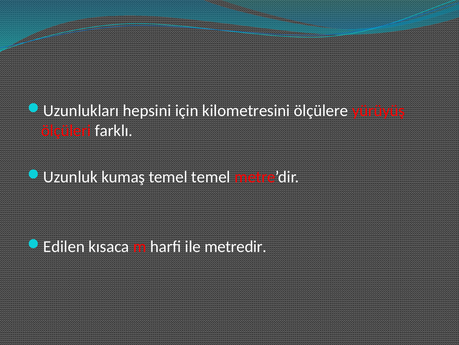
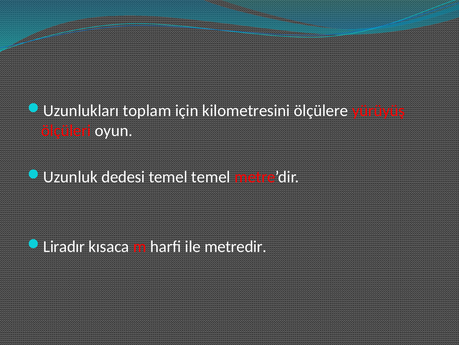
hepsini: hepsini -> toplam (147, 111)
farklı: farklı -> oyun (114, 130)
kumaş: kumaş -> dedesi (123, 177)
Edilen: Edilen -> Liradır (64, 246)
